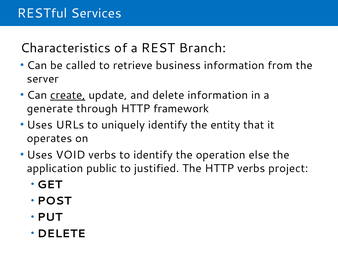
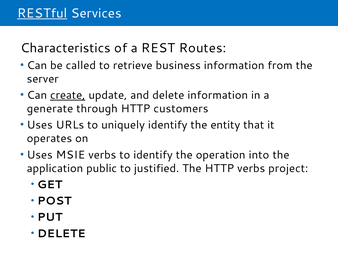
RESTful underline: none -> present (42, 13)
Branch: Branch -> Routes (203, 48)
framework: framework -> customers (181, 109)
VOID: VOID -> MSIE (70, 155)
else: else -> into (259, 155)
